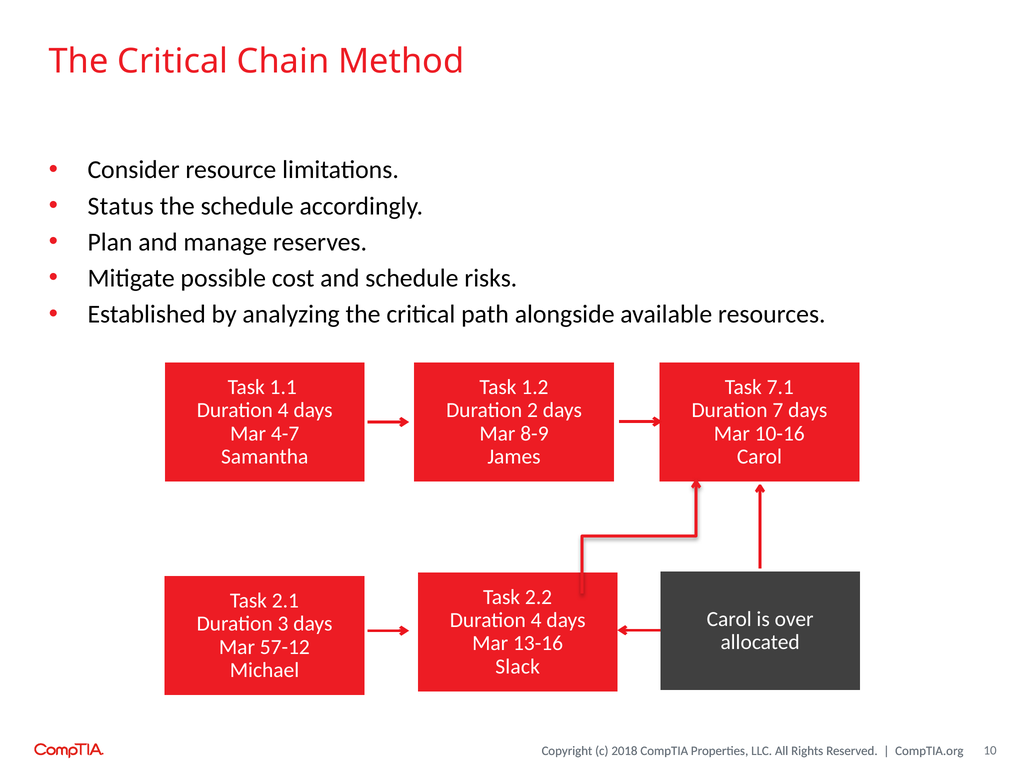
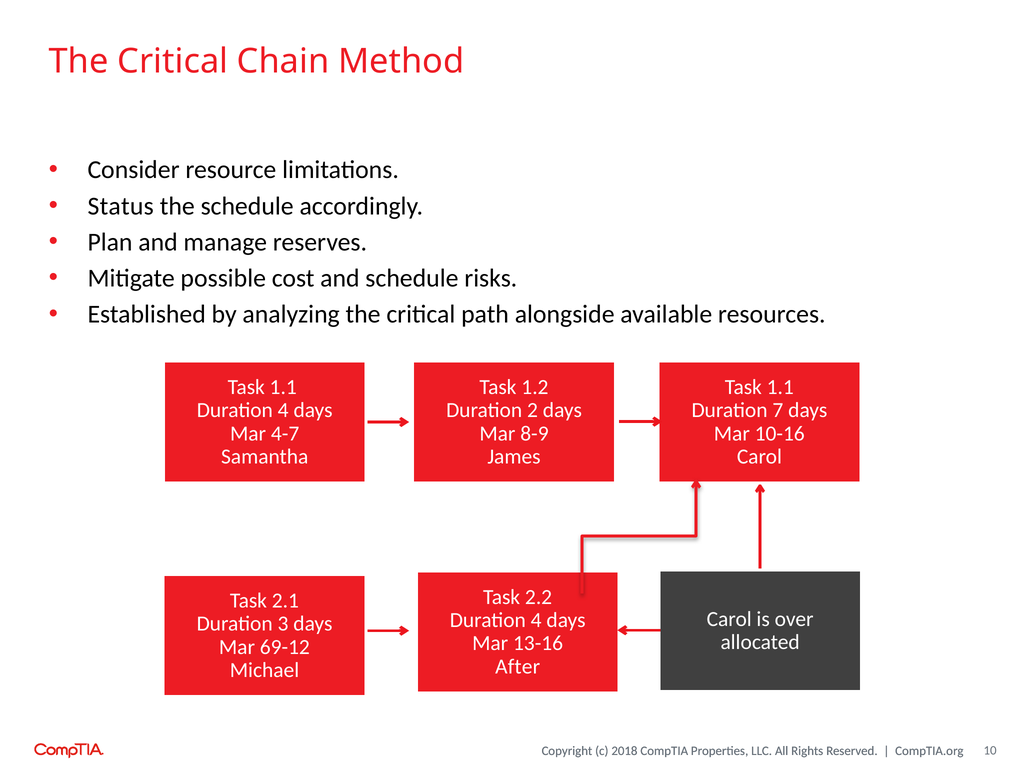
7.1: 7.1 -> 1.1 (780, 387)
57-12: 57-12 -> 69-12 (285, 647)
Slack: Slack -> After (518, 666)
